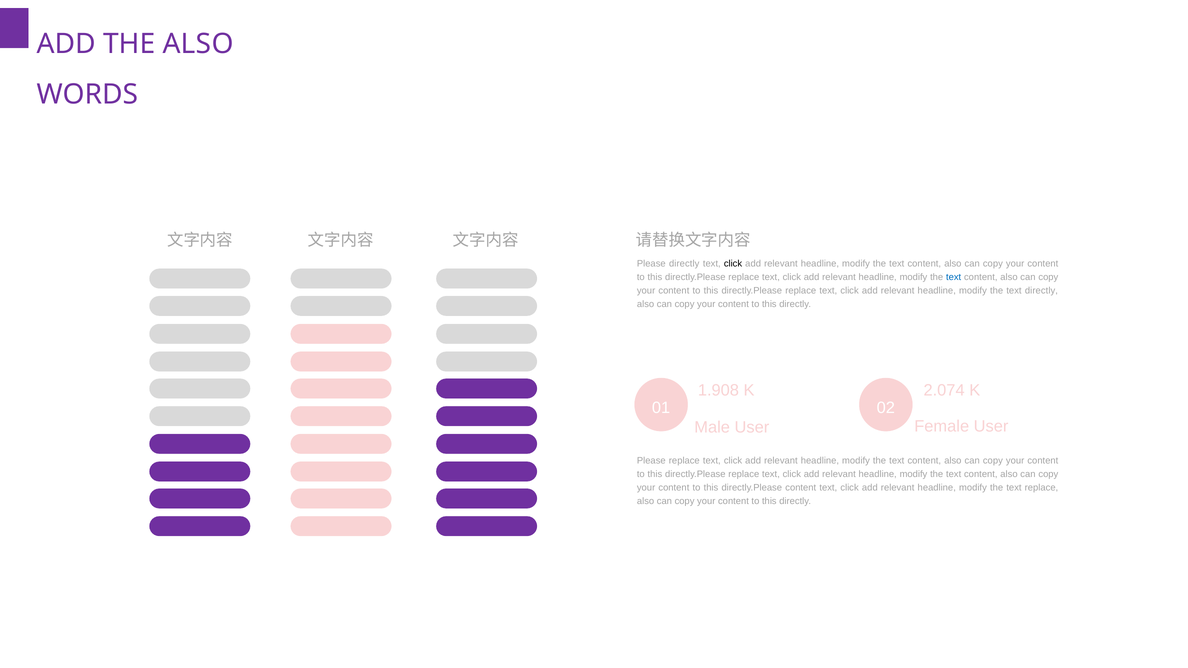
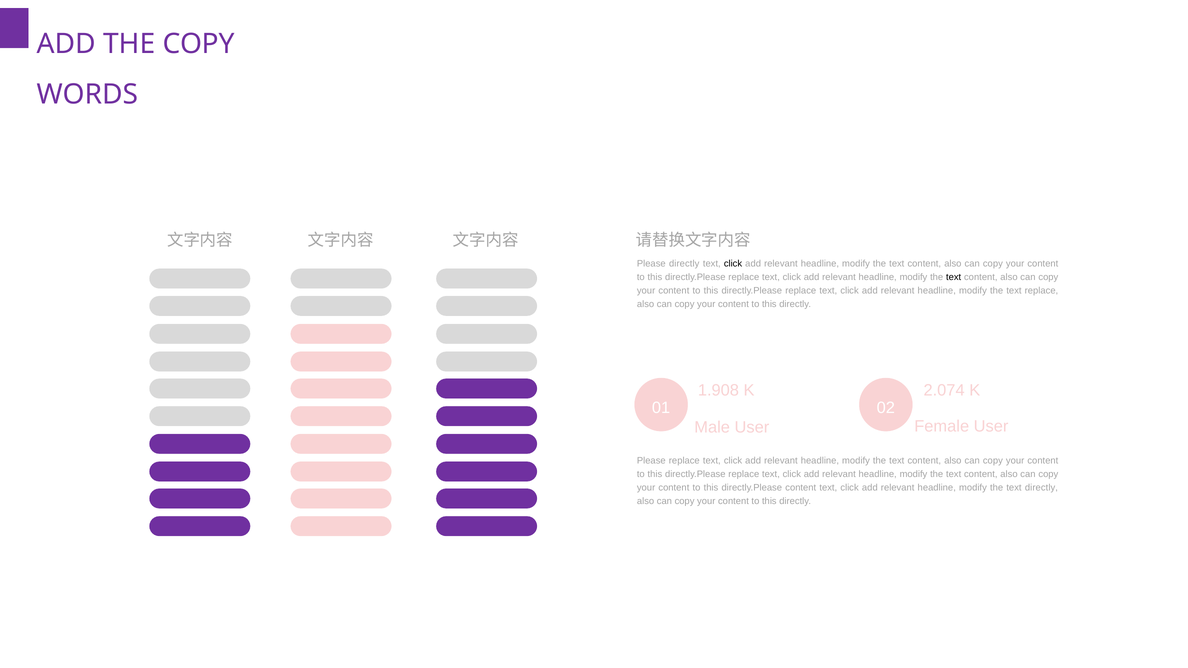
THE ALSO: ALSO -> COPY (198, 44)
text colour: blue -> black (954, 277)
text directly: directly -> replace (1041, 291)
text replace: replace -> directly (1041, 488)
